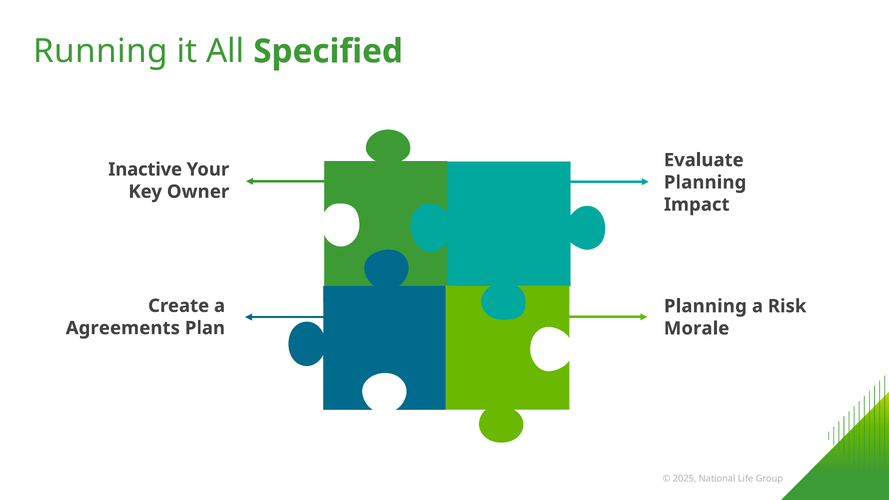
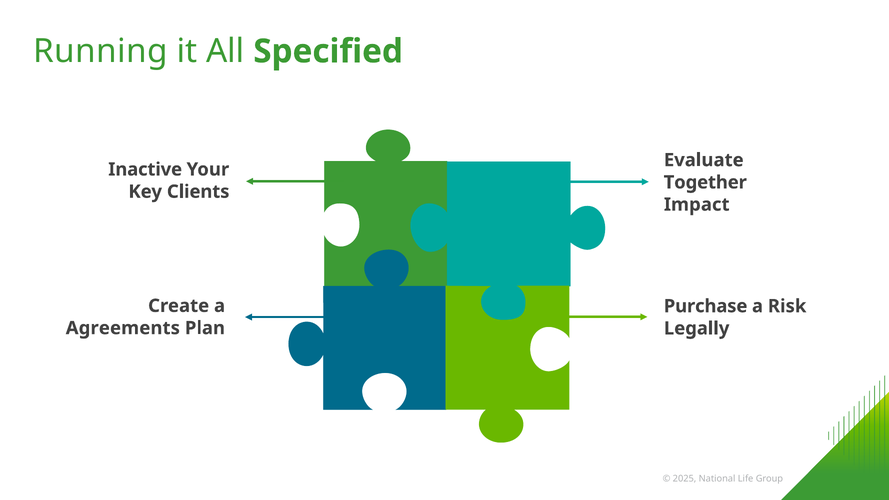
Planning: Planning -> Together (705, 182)
Owner: Owner -> Clients (198, 192)
Planning: Planning -> Purchase (706, 306)
Morale: Morale -> Legally (697, 328)
